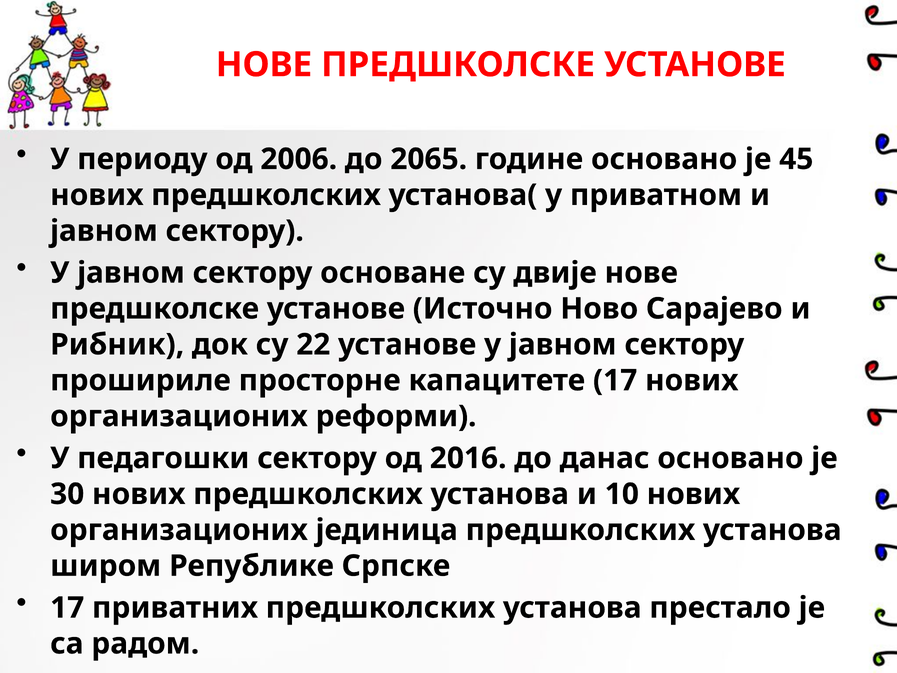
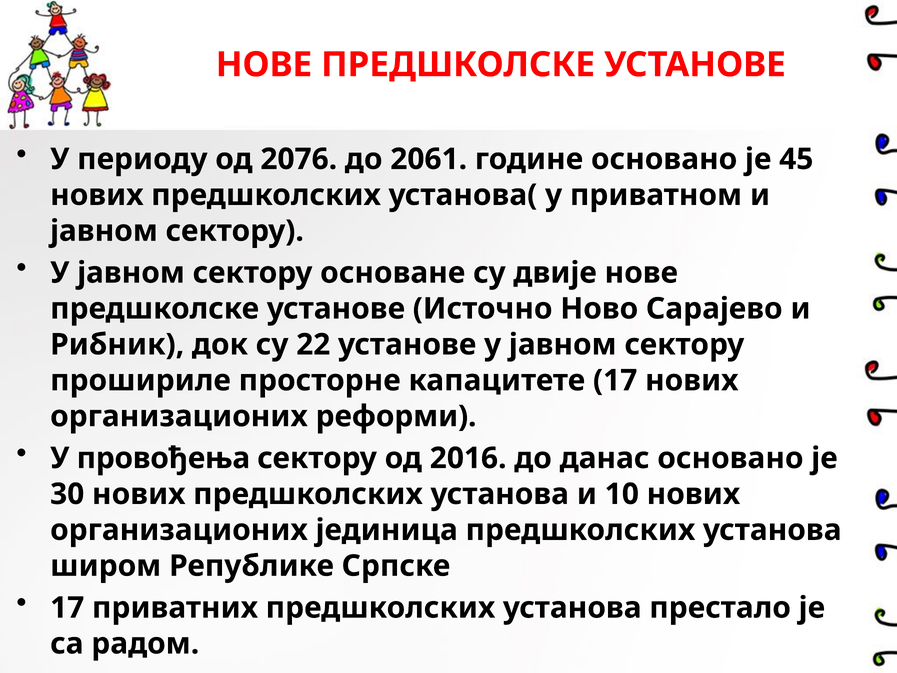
2006: 2006 -> 2076 (299, 159)
2065: 2065 -> 2061 (429, 159)
педагошки: педагошки -> провођења (163, 458)
